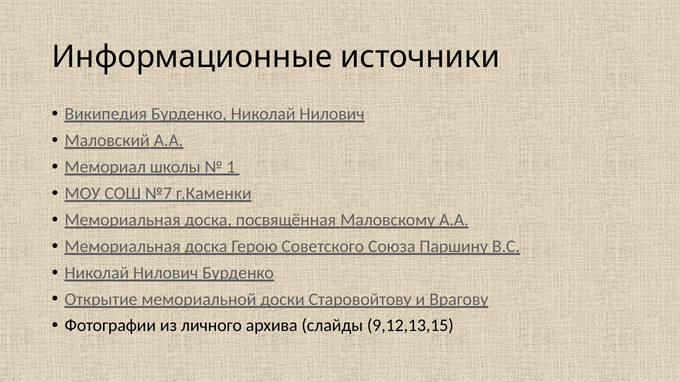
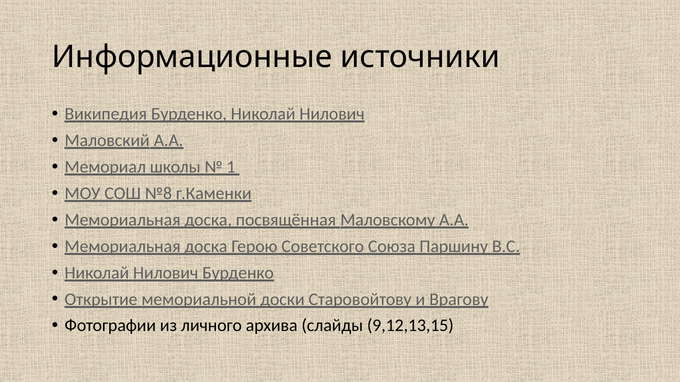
№7: №7 -> №8 (158, 194)
